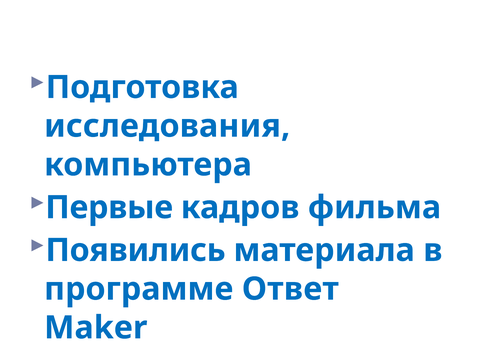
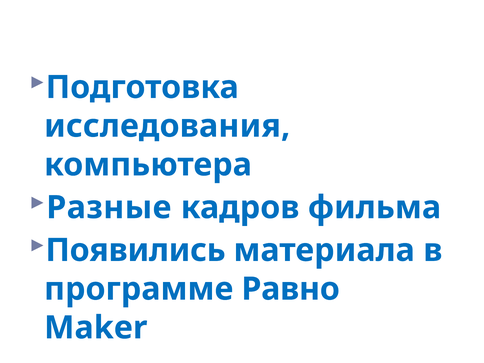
Первые: Первые -> Разные (109, 208)
Ответ: Ответ -> Равно (291, 289)
